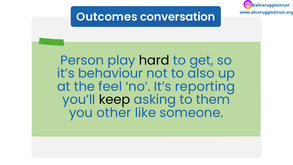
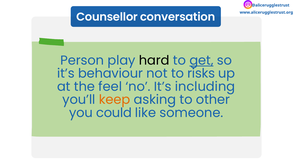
Outcomes: Outcomes -> Counsellor (107, 17)
get underline: none -> present (201, 60)
also: also -> risks (201, 73)
reporting: reporting -> including (205, 86)
keep colour: black -> orange (115, 100)
them: them -> other (213, 100)
other: other -> could (114, 113)
